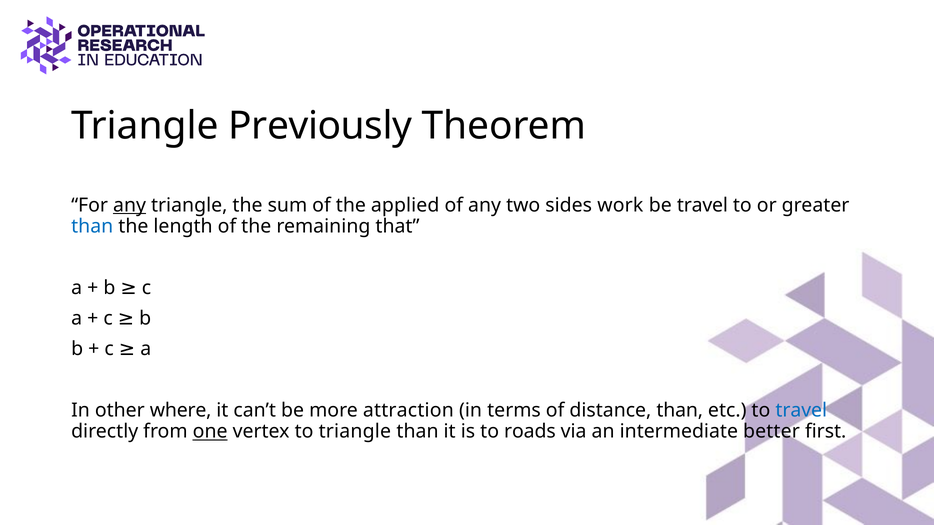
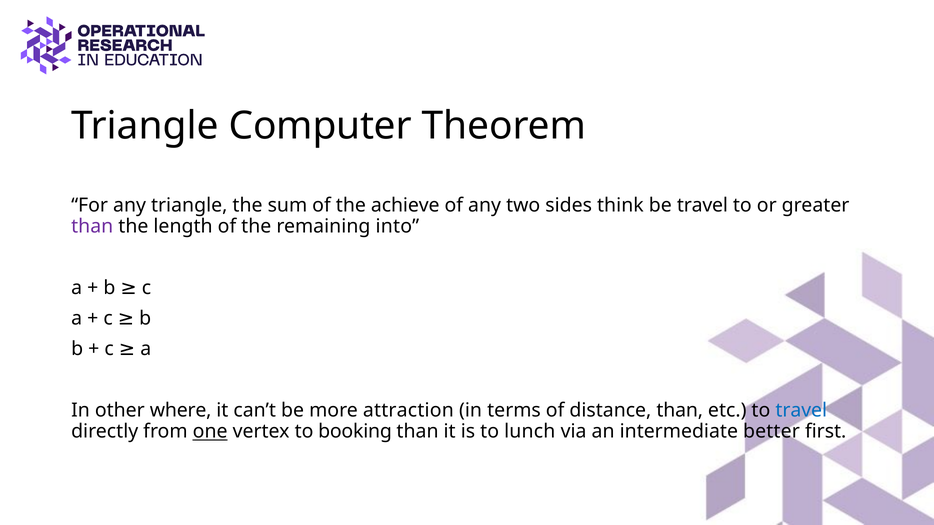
Previously: Previously -> Computer (320, 126)
any underline: present -> none (130, 205)
applied: applied -> achieve (405, 205)
work: work -> think (620, 205)
than colour: blue -> purple (92, 226)
that: that -> into (397, 226)
to triangle: triangle -> booking (355, 432)
roads: roads -> lunch (530, 432)
